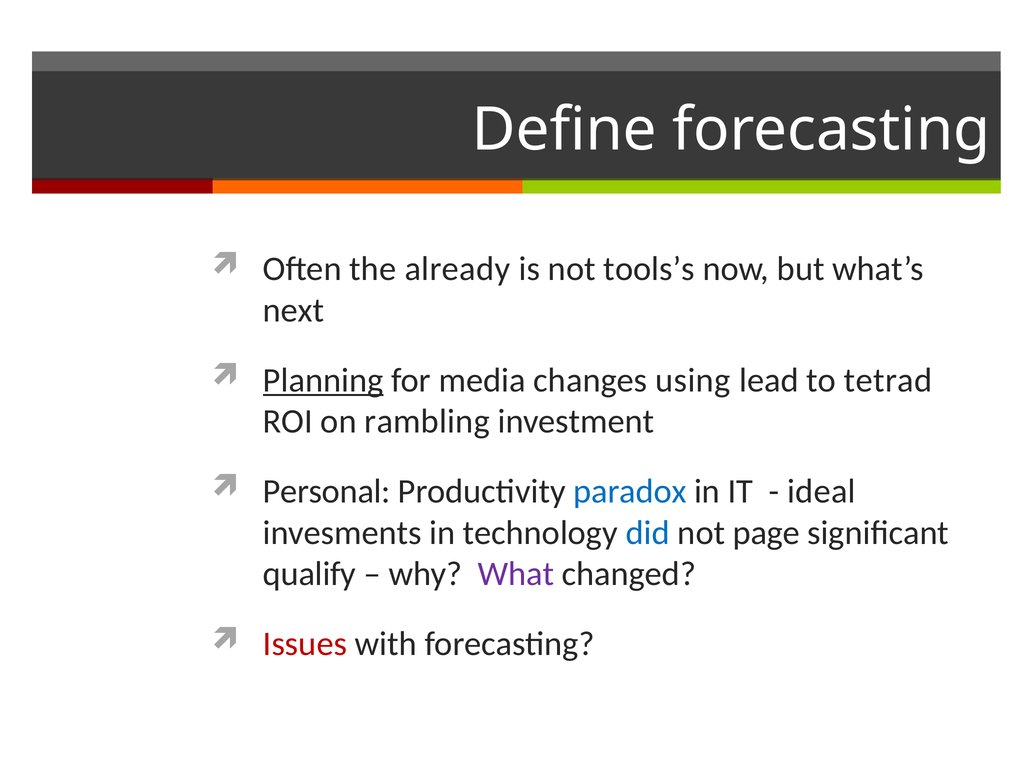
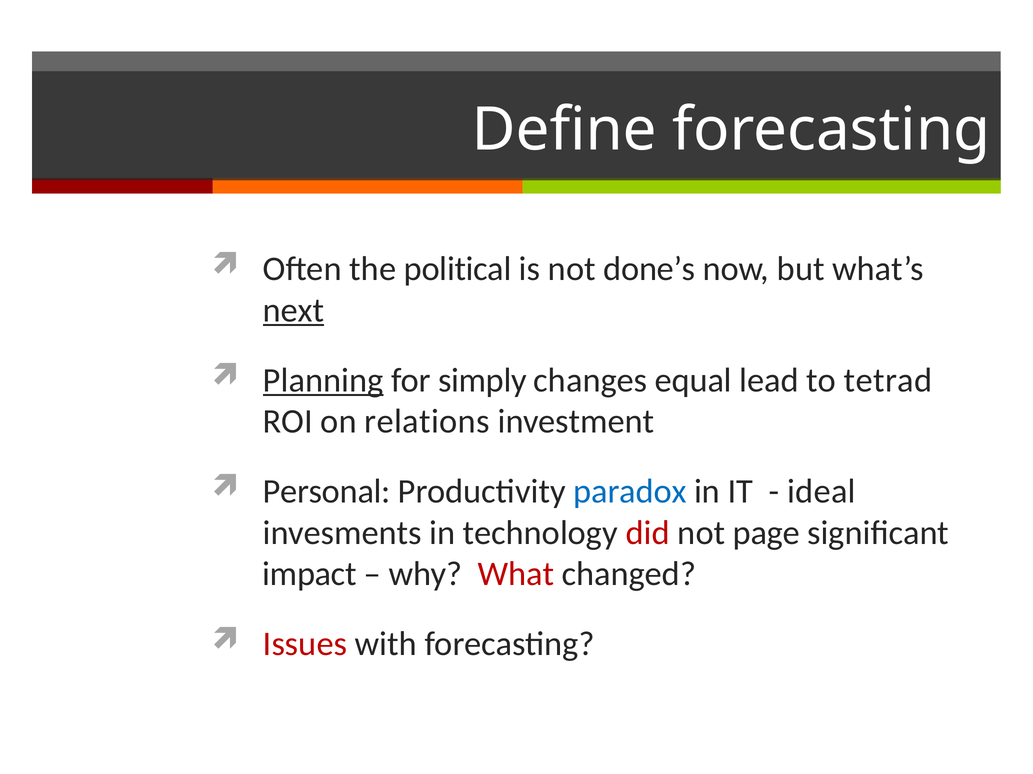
already: already -> political (458, 269)
tools’s: tools’s -> done’s (649, 269)
next underline: none -> present (293, 311)
media: media -> simply (482, 381)
using: using -> equal (693, 381)
rambling: rambling -> relations (427, 422)
did colour: blue -> red (648, 533)
qualify: qualify -> impact (310, 575)
What colour: purple -> red (516, 575)
